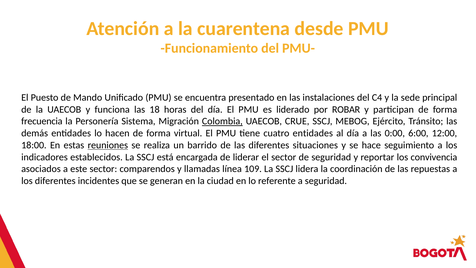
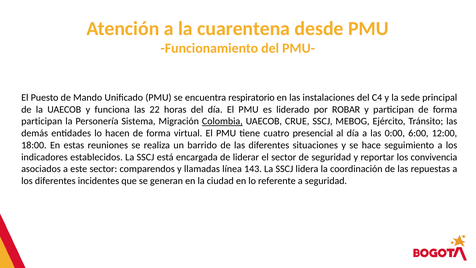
presentado: presentado -> respiratorio (251, 97)
18: 18 -> 22 (155, 109)
frecuencia: frecuencia -> participan (42, 121)
cuatro entidades: entidades -> presencial (313, 133)
reuniones underline: present -> none (108, 145)
109: 109 -> 143 (253, 169)
